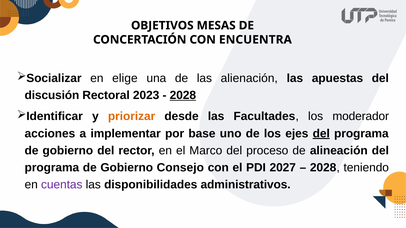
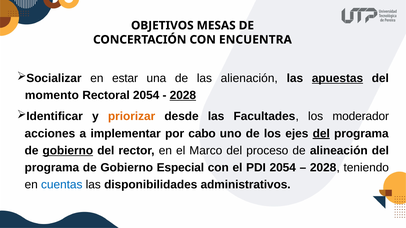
elige: elige -> estar (125, 78)
apuestas underline: none -> present (337, 78)
discusión: discusión -> momento (52, 95)
Rectoral 2023: 2023 -> 2054 (146, 95)
base: base -> cabo (202, 134)
gobierno underline: none -> present (68, 151)
Consejo: Consejo -> Especial (180, 168)
PDI 2027: 2027 -> 2054 (283, 168)
cuentas colour: purple -> blue (62, 185)
